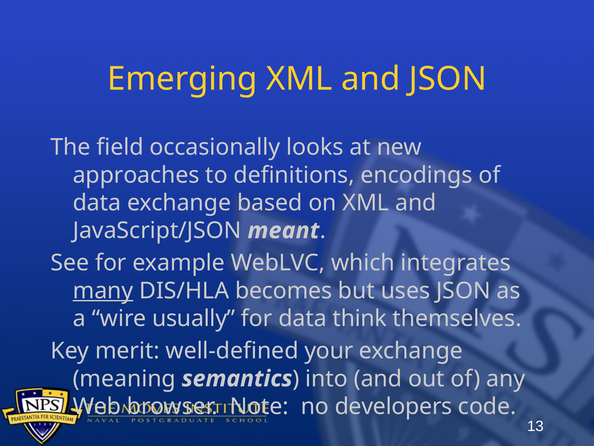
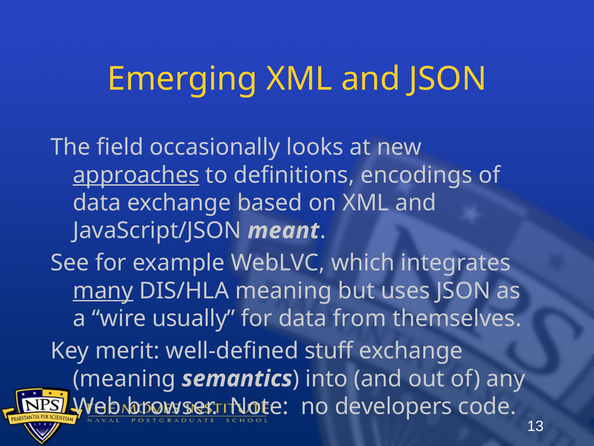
approaches underline: none -> present (136, 175)
DIS/HLA becomes: becomes -> meaning (283, 290)
think: think -> from (360, 318)
your: your -> stuff (329, 351)
